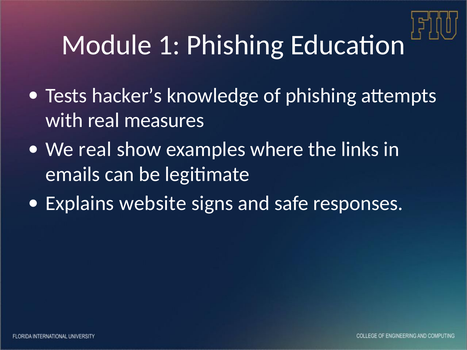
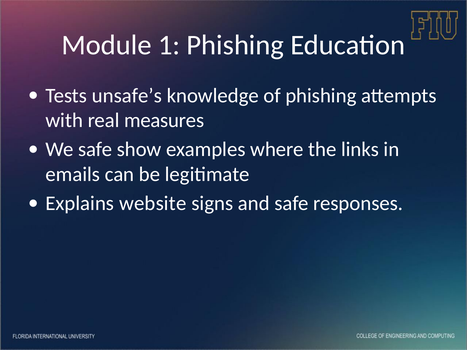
hacker’s: hacker’s -> unsafe’s (127, 96)
We real: real -> safe (95, 150)
